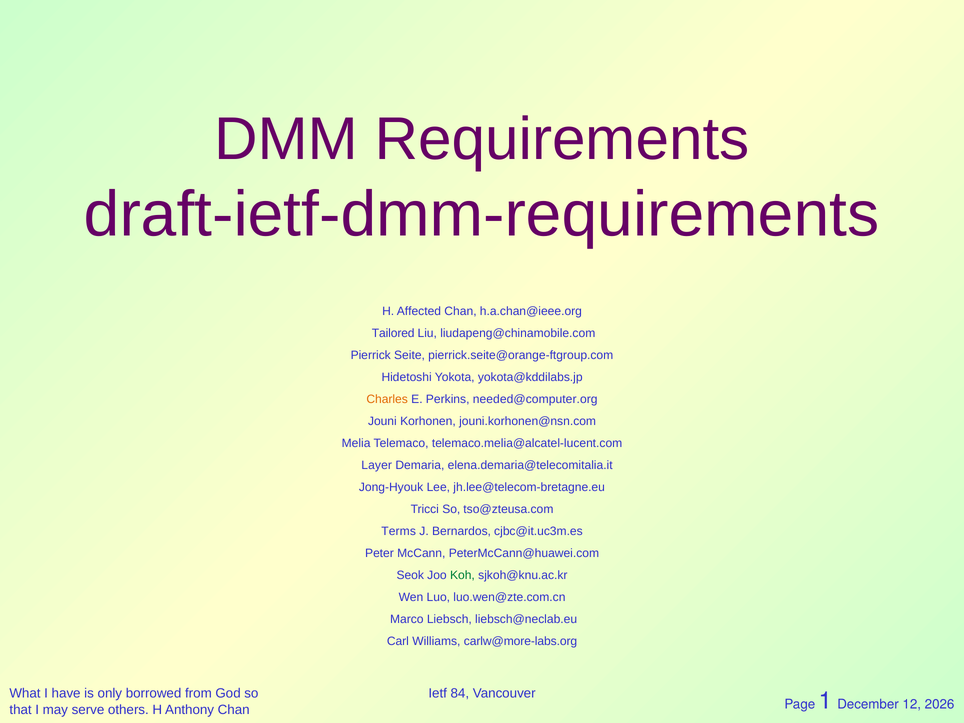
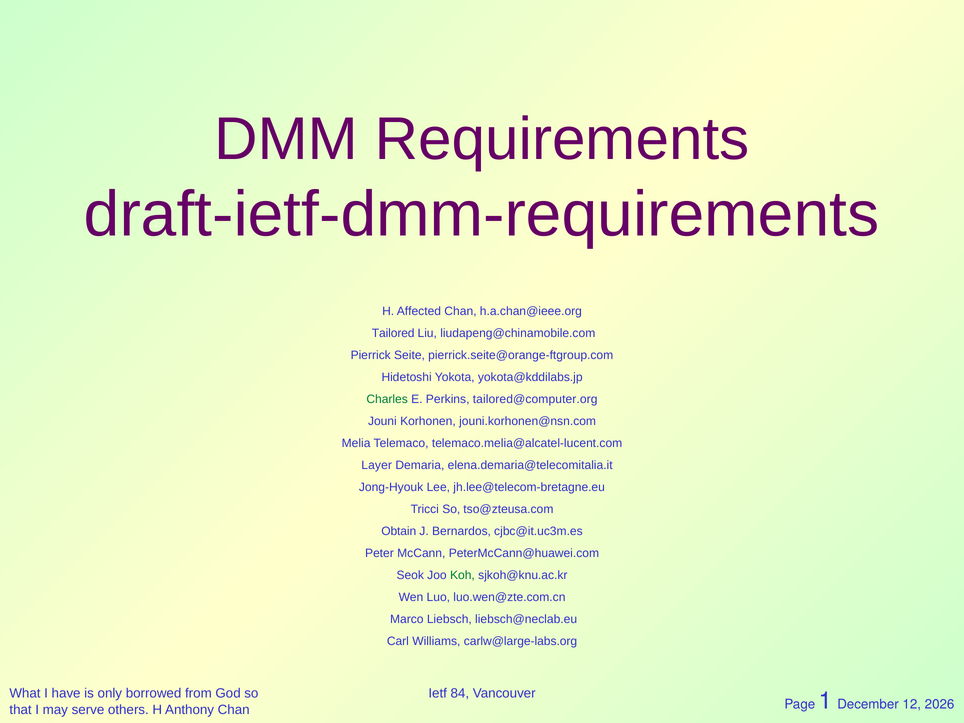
Charles colour: orange -> green (387, 399)
needed@computer.org: needed@computer.org -> tailored@computer.org (535, 399)
Terms: Terms -> Obtain (399, 531)
carlw@more-labs.org: carlw@more-labs.org -> carlw@large-labs.org (521, 641)
